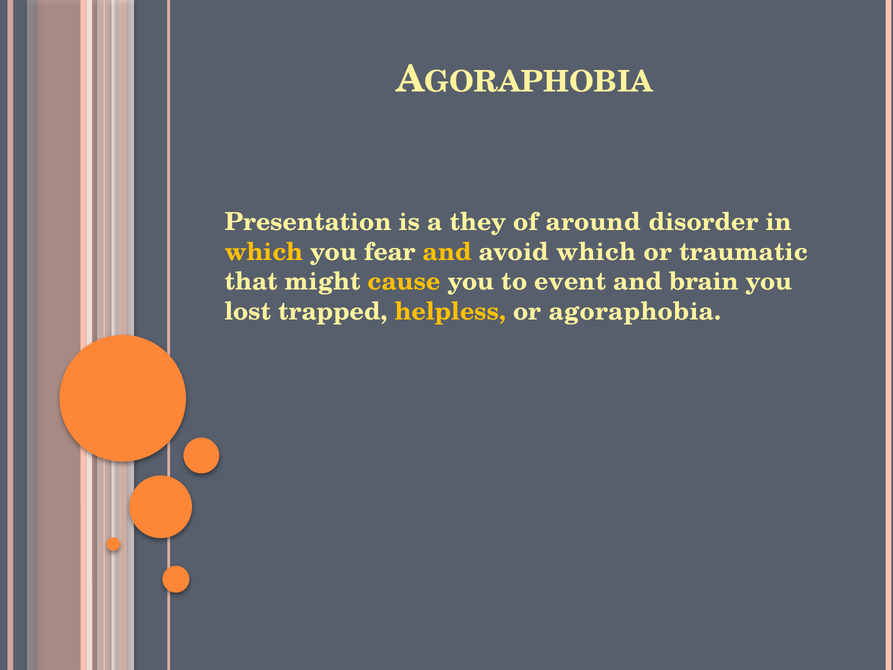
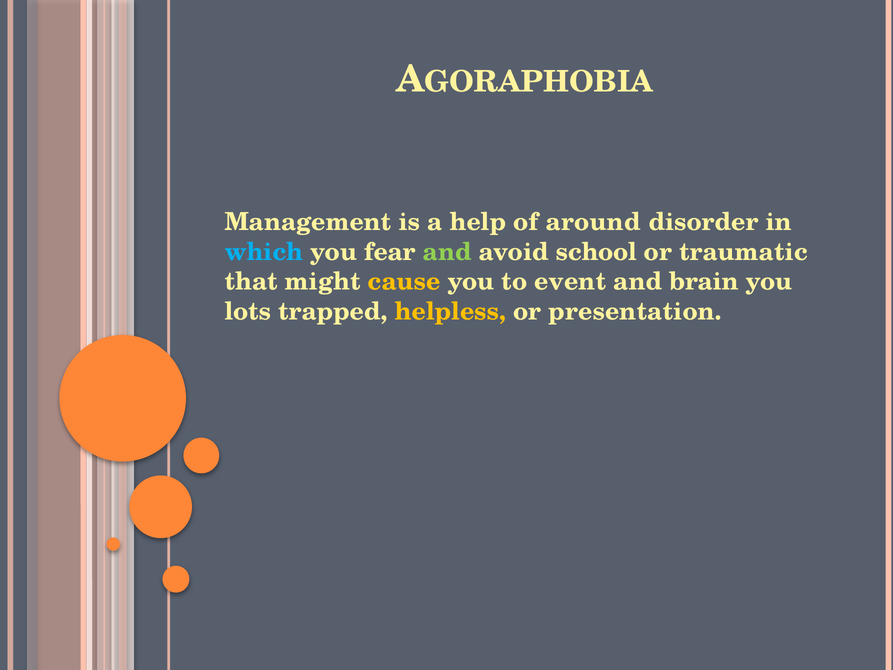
Presentation: Presentation -> Management (308, 222)
they: they -> help (478, 222)
which colour: yellow -> light blue (264, 252)
and colour: yellow -> light green (447, 252)
avoid which: which -> school (596, 252)
lost: lost -> lots (248, 311)
agoraphobia: agoraphobia -> presentation (635, 311)
